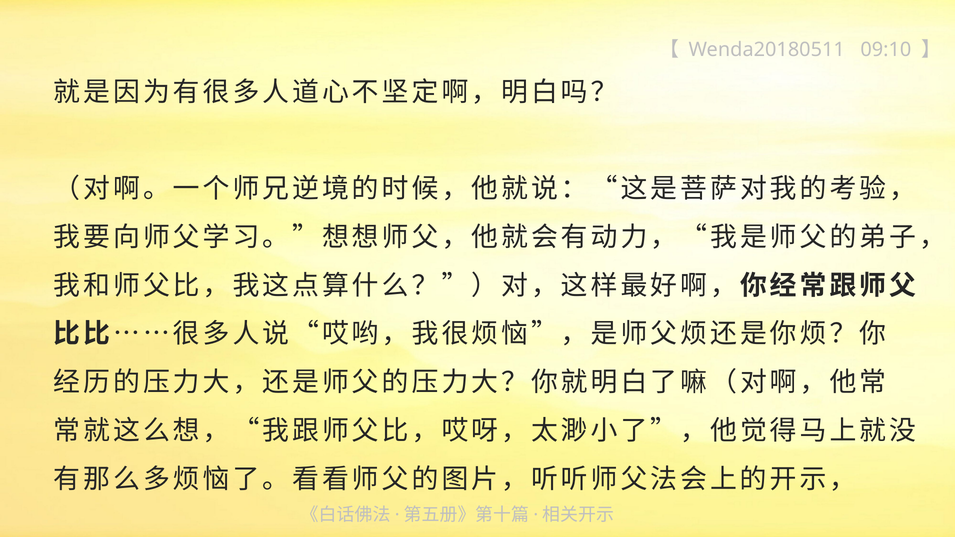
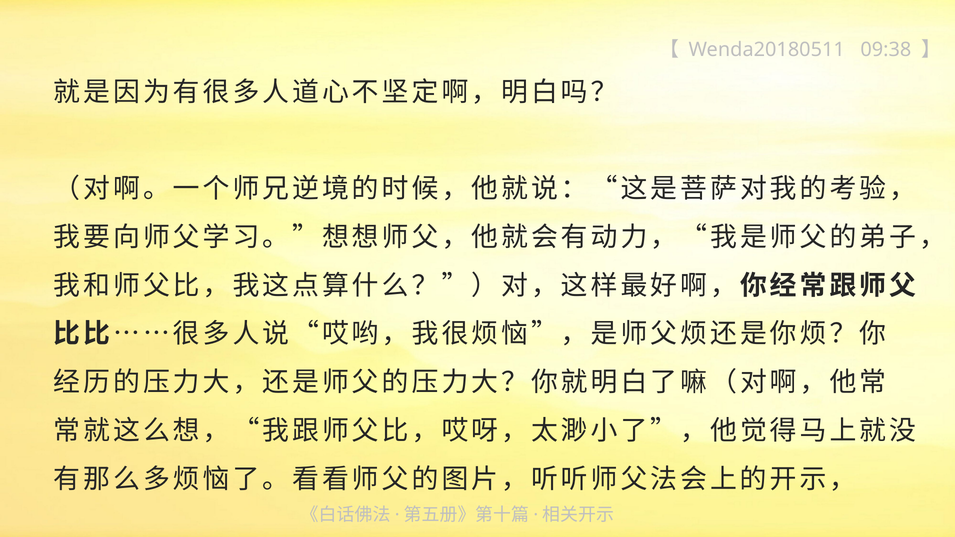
09:10: 09:10 -> 09:38 (886, 50)
